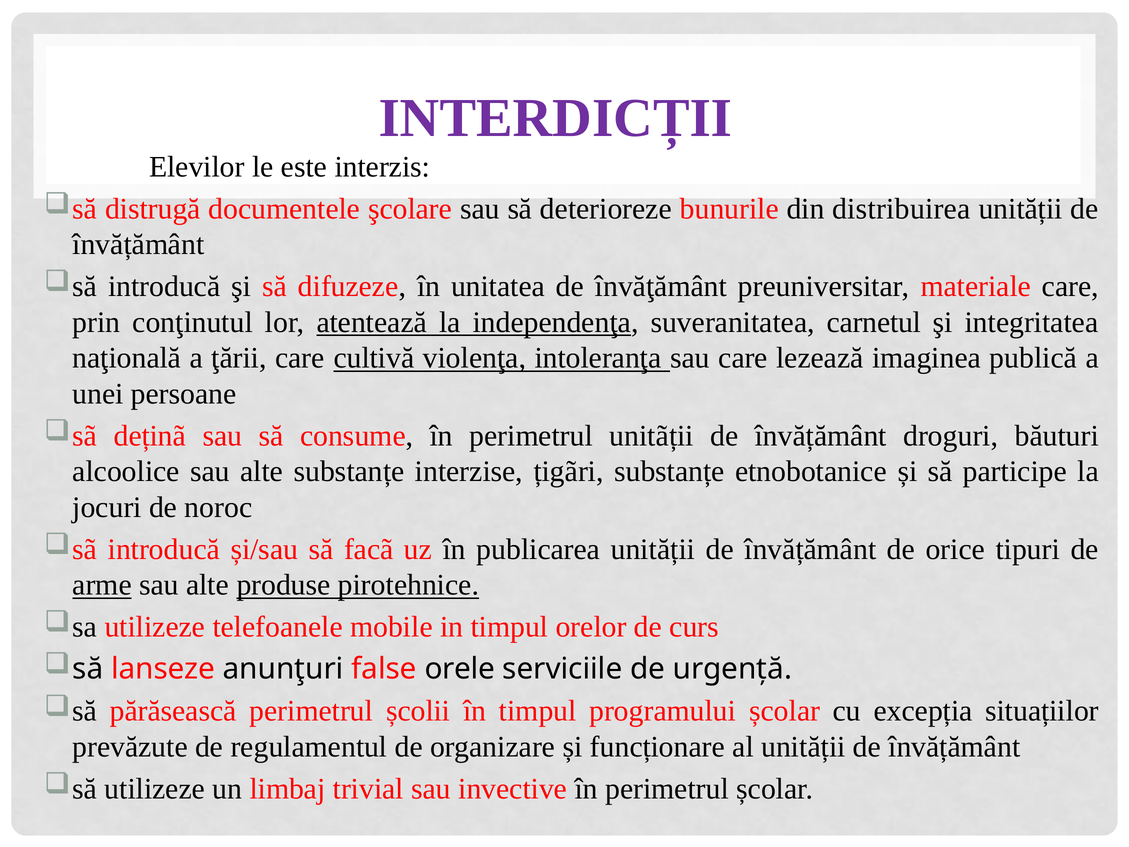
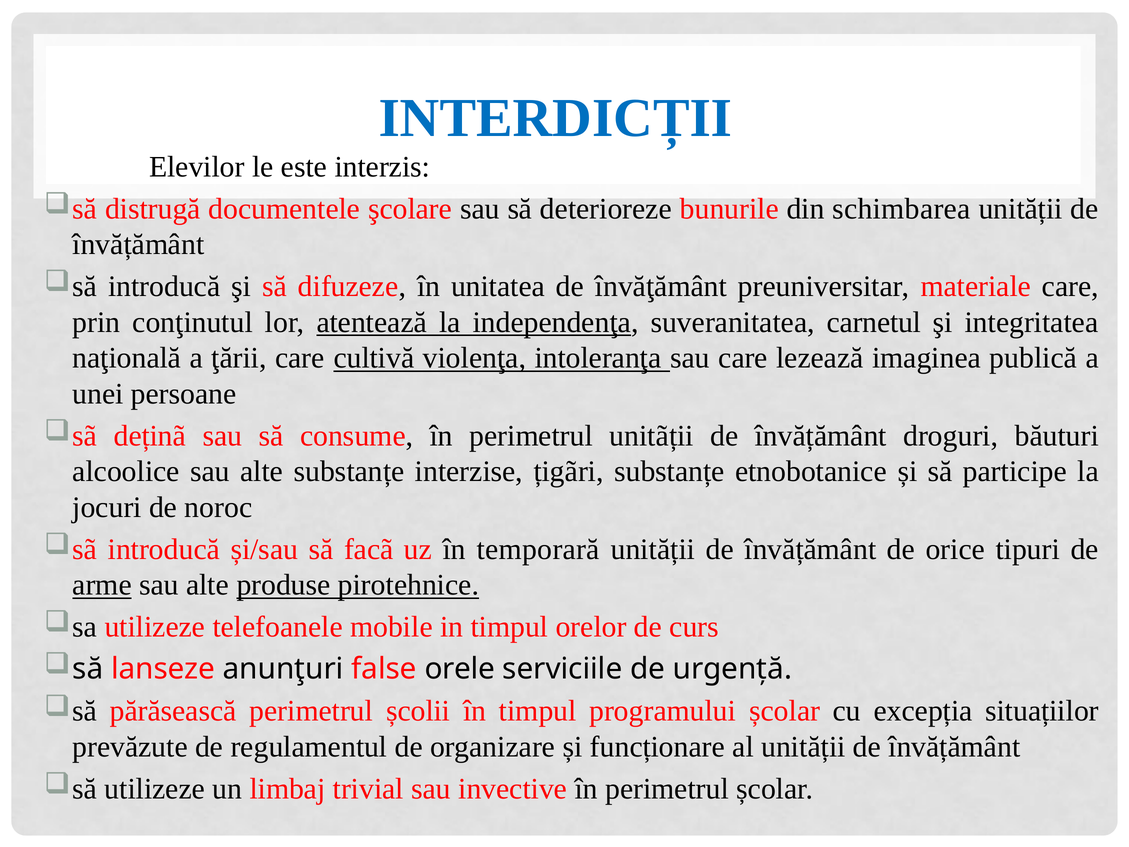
INTERDICȚII colour: purple -> blue (555, 118)
distribuirea: distribuirea -> schimbarea (901, 209)
publicarea: publicarea -> temporară (538, 549)
